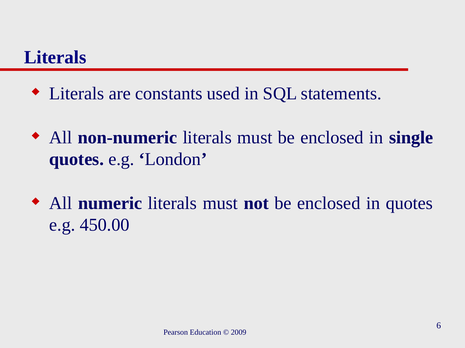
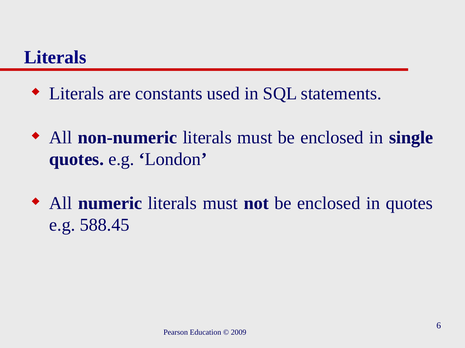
450.00: 450.00 -> 588.45 (105, 225)
